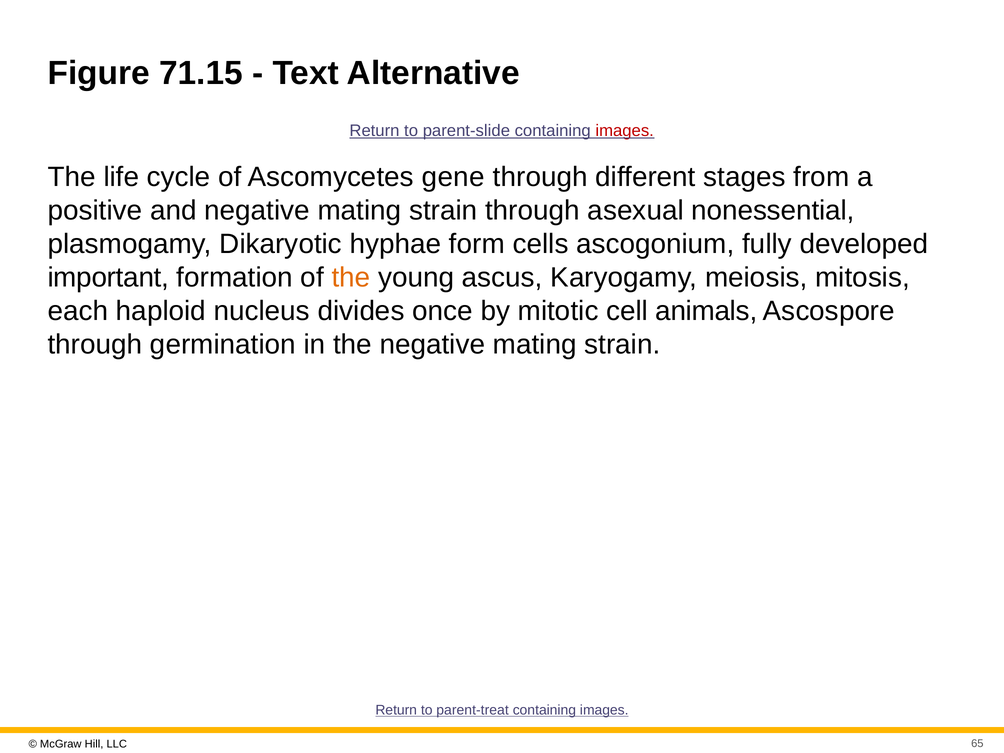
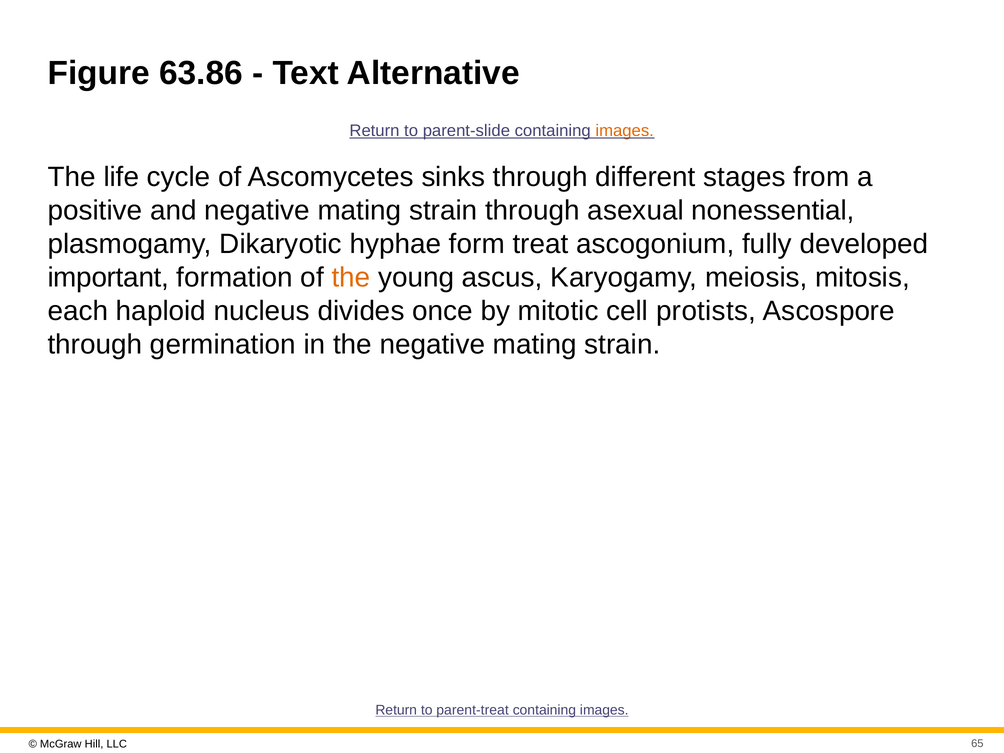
71.15: 71.15 -> 63.86 (201, 73)
images colour: red -> orange (625, 131)
gene: gene -> sinks (453, 177)
cells: cells -> treat (541, 244)
animals: animals -> protists (706, 311)
